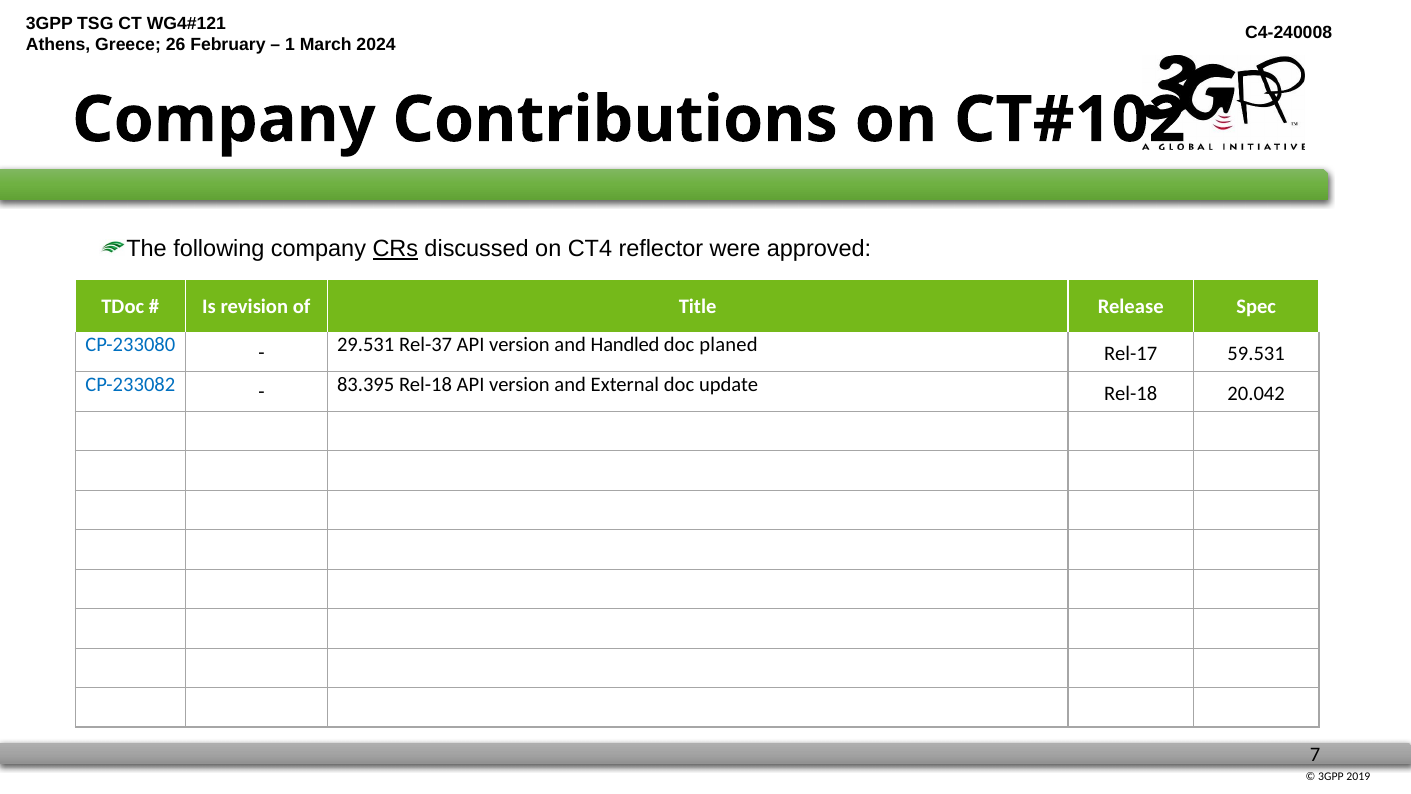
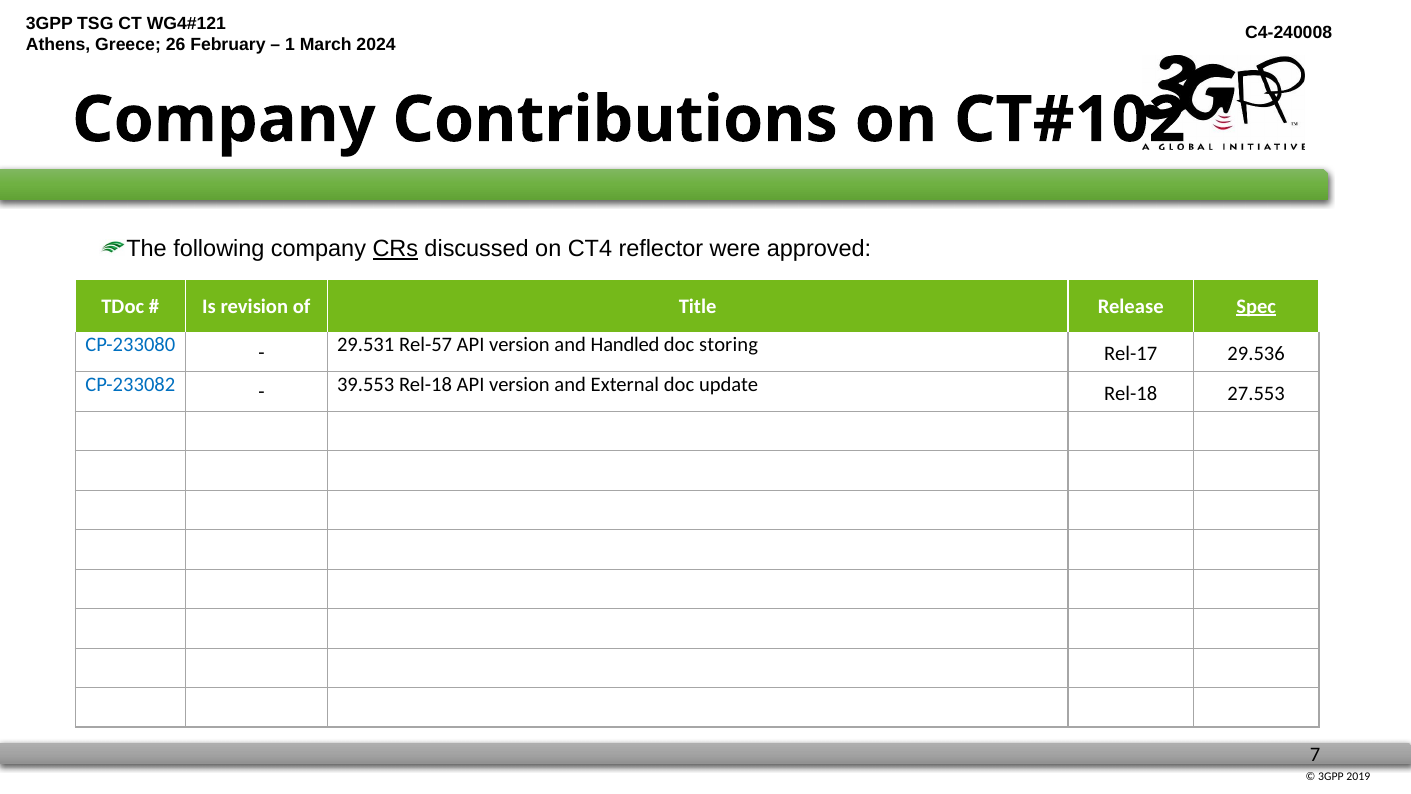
Spec underline: none -> present (1256, 306)
Rel-37: Rel-37 -> Rel-57 (426, 345)
planed: planed -> storing (729, 345)
59.531: 59.531 -> 29.536 (1256, 354)
83.395: 83.395 -> 39.553 (366, 385)
20.042: 20.042 -> 27.553 (1256, 393)
